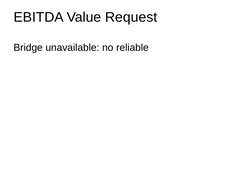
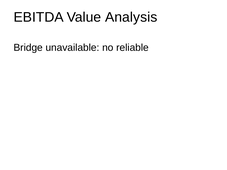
Request: Request -> Analysis (131, 17)
